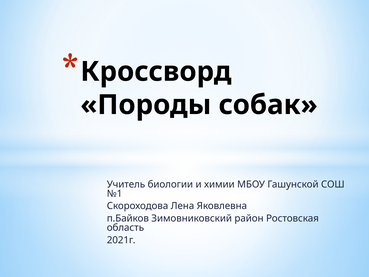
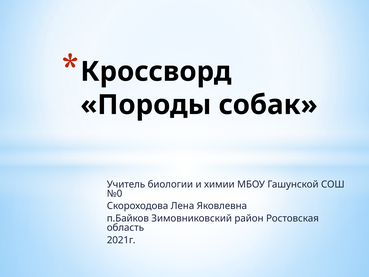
№1: №1 -> №0 (115, 193)
